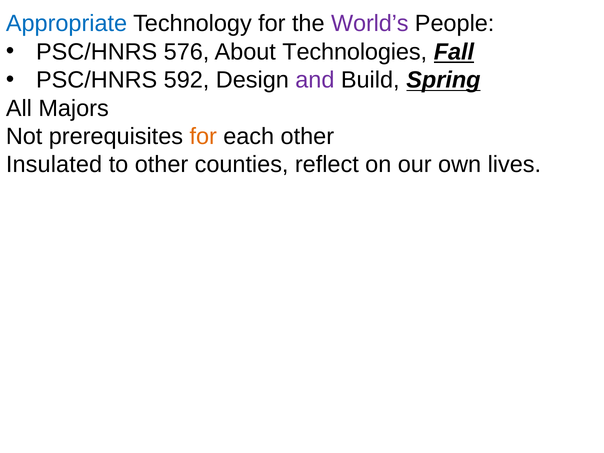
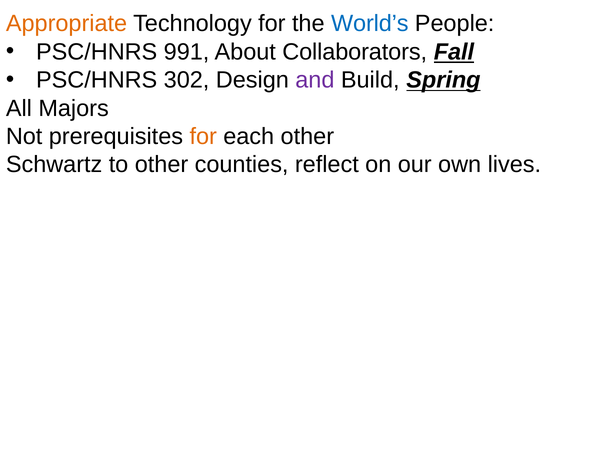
Appropriate colour: blue -> orange (67, 24)
World’s colour: purple -> blue (370, 24)
576: 576 -> 991 (187, 52)
Technologies: Technologies -> Collaborators (355, 52)
592: 592 -> 302 (187, 80)
Insulated: Insulated -> Schwartz (54, 165)
